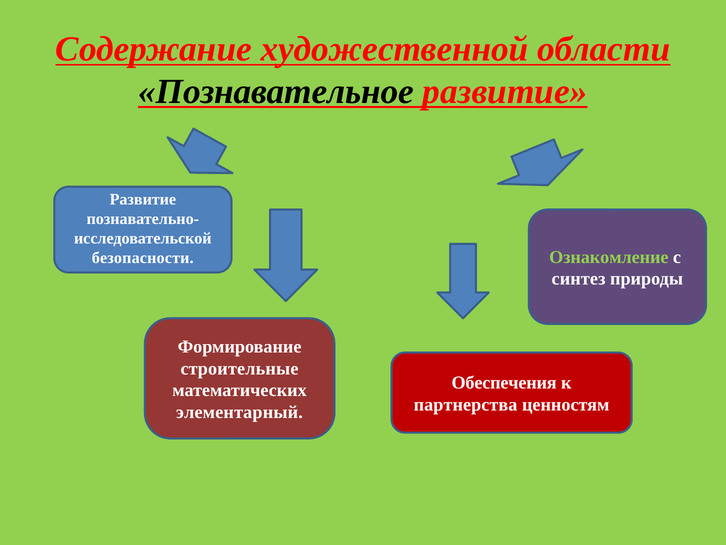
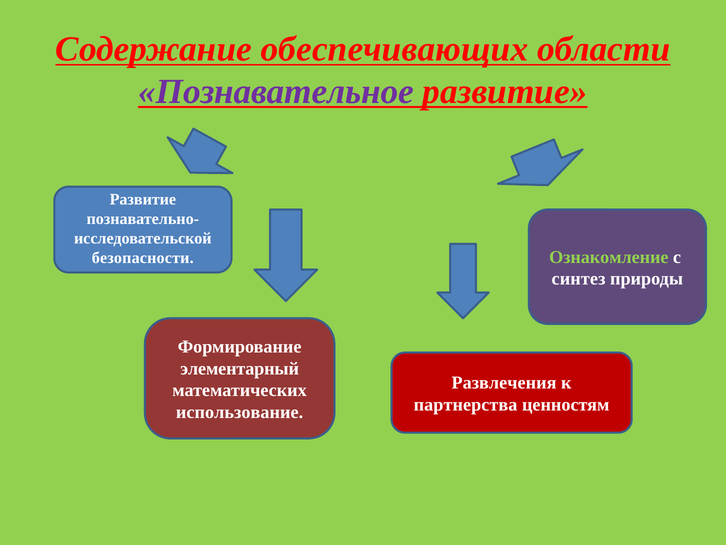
художественной: художественной -> обеспечивающих (394, 49)
Познавательное colour: black -> purple (276, 91)
строительные: строительные -> элементарный (240, 368)
Обеспечения: Обеспечения -> Развлечения (504, 383)
элементарный: элементарный -> использование (240, 412)
